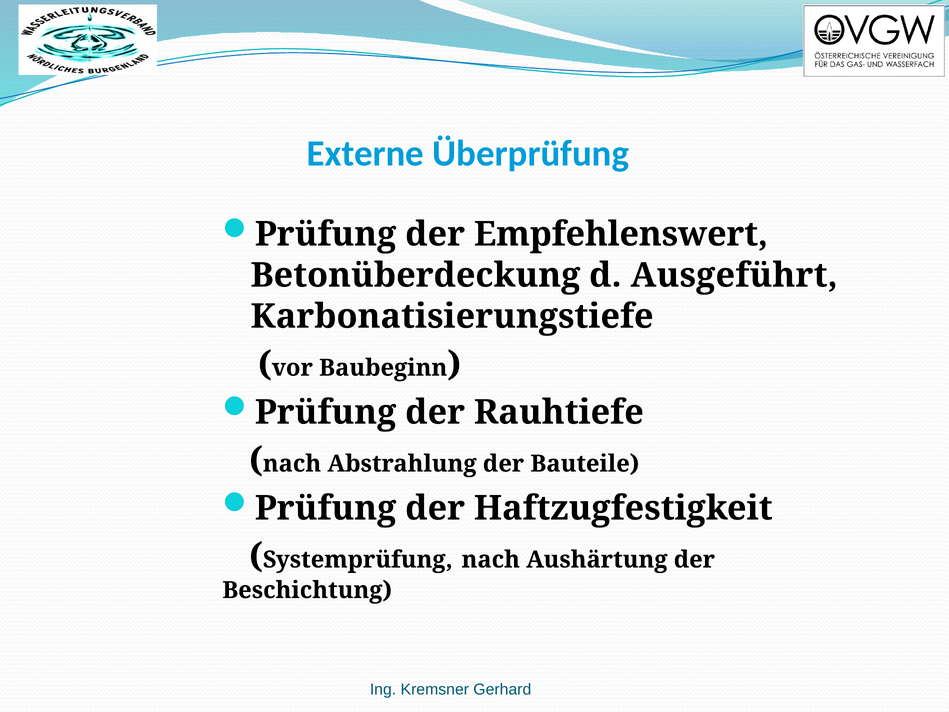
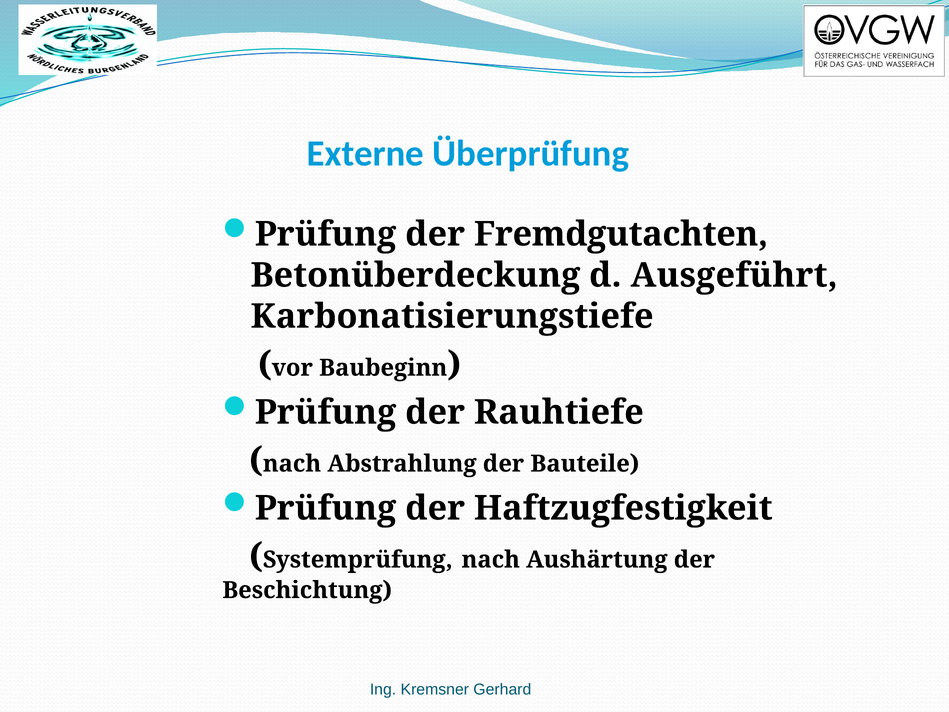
Empfehlenswert: Empfehlenswert -> Fremdgutachten (621, 234)
